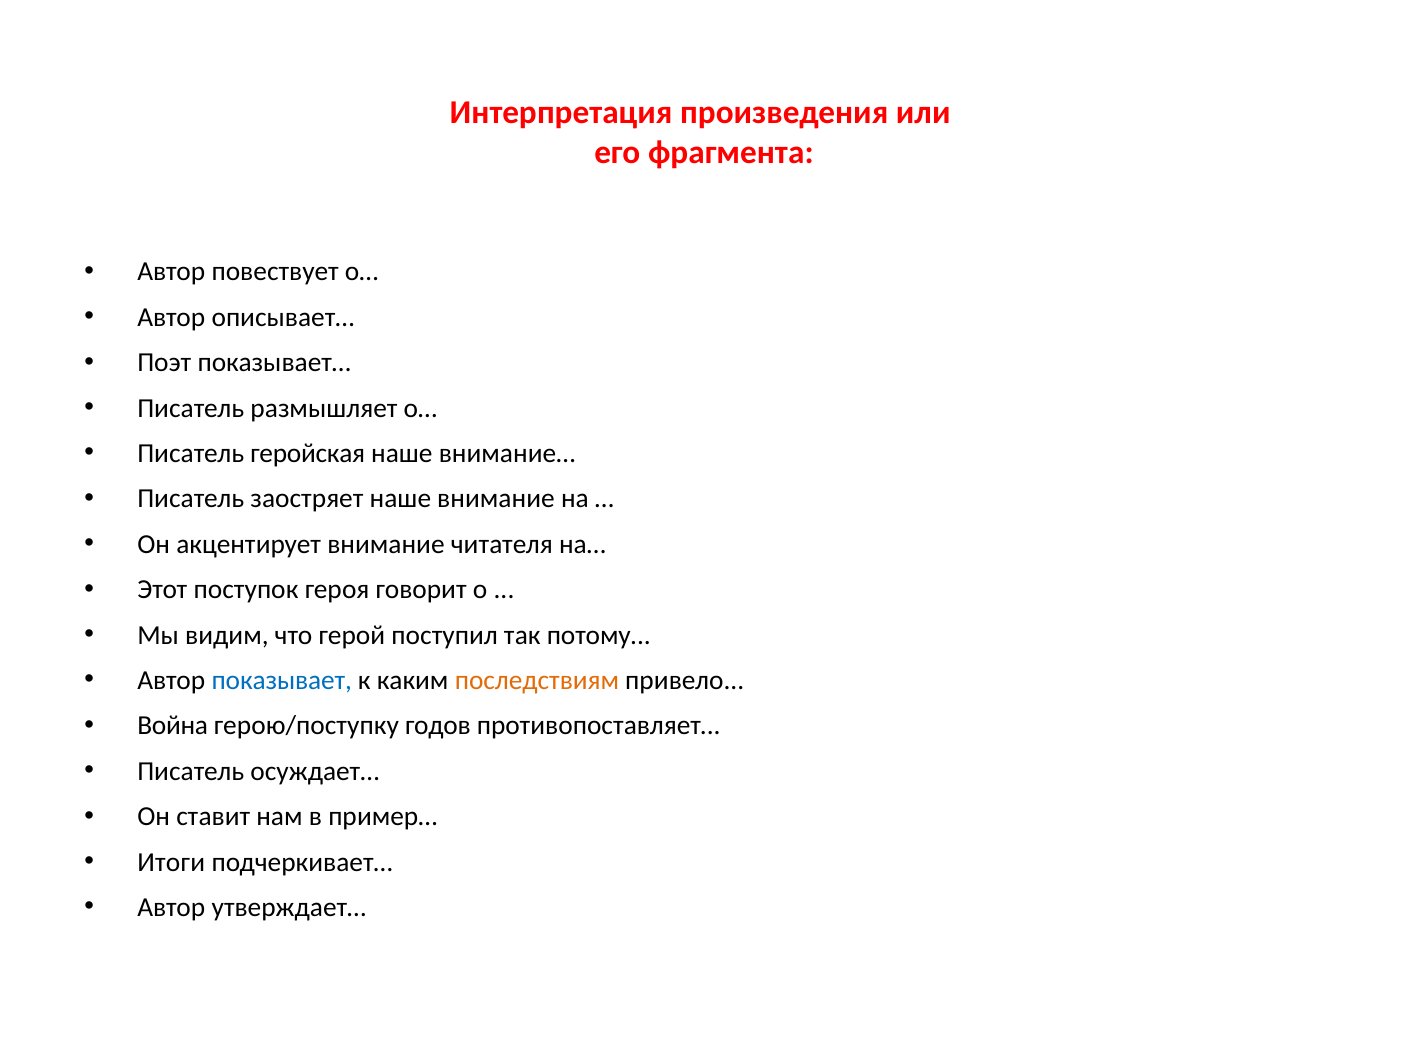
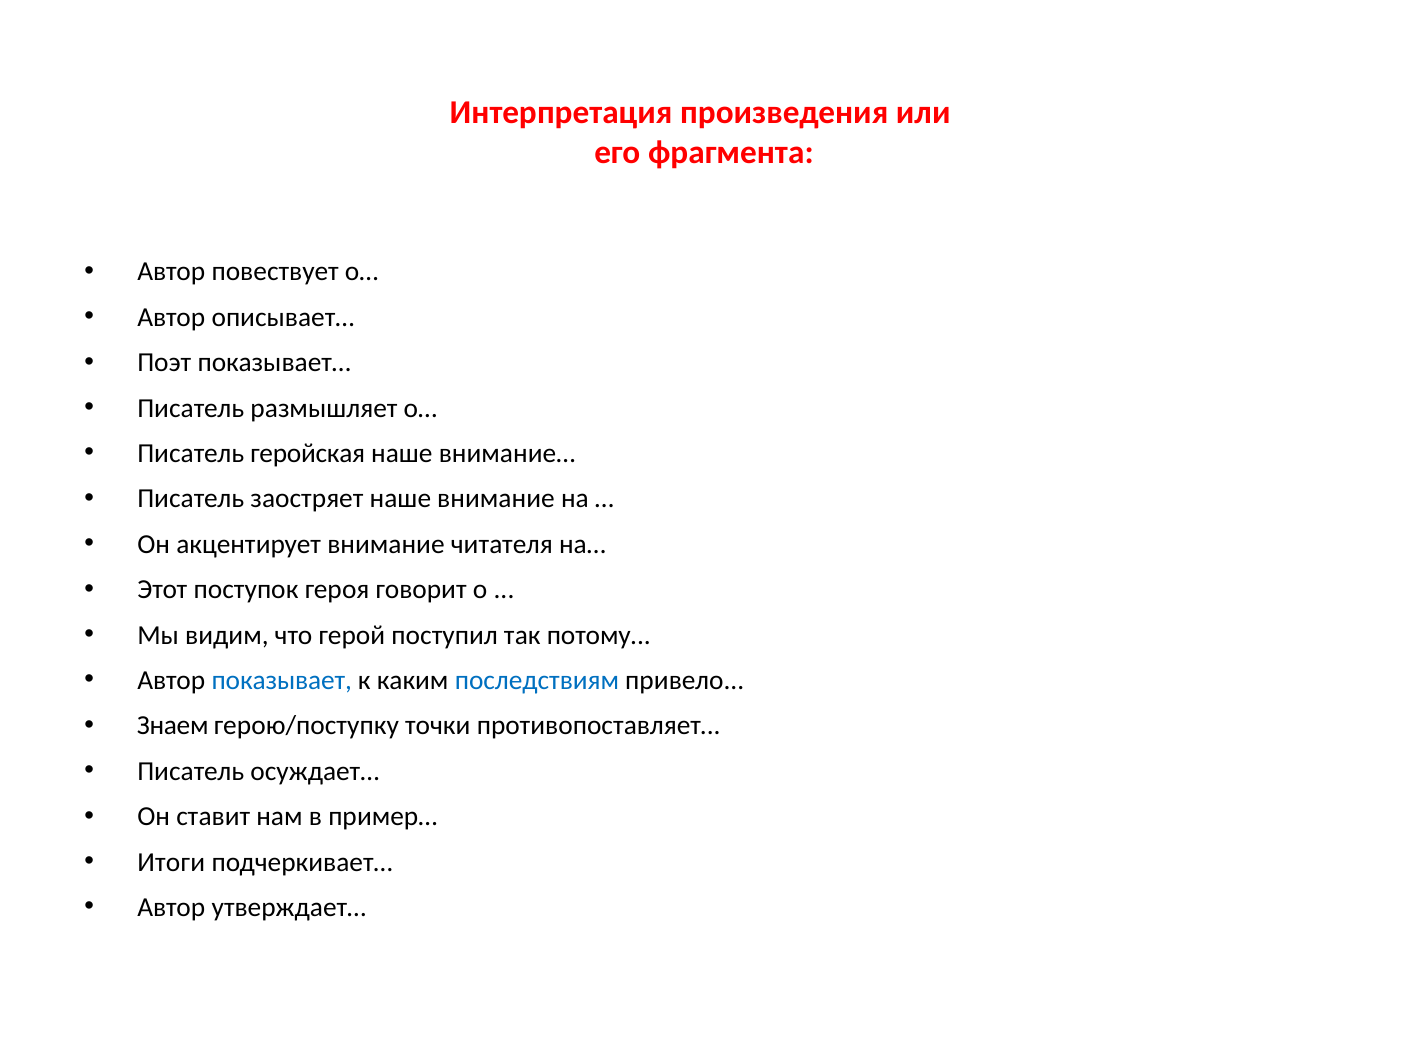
последствиям colour: orange -> blue (537, 680)
Война: Война -> Знаем (173, 726)
годов: годов -> точки (438, 726)
